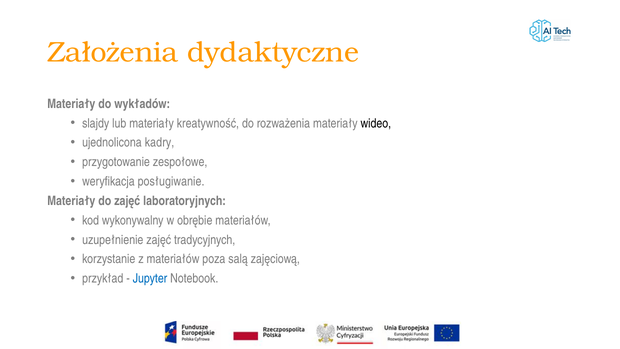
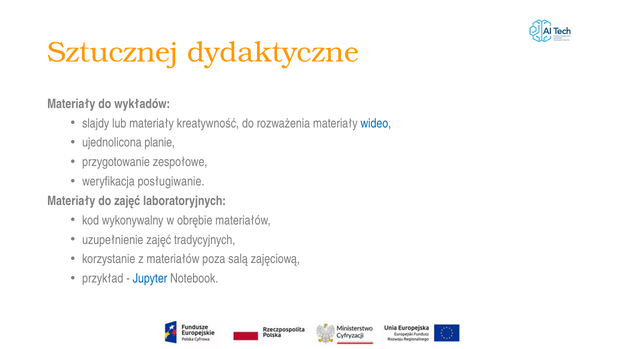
Założenia: Założenia -> Sztucznej (113, 52)
wideo colour: black -> blue (376, 123)
kadry: kadry -> planie (160, 143)
